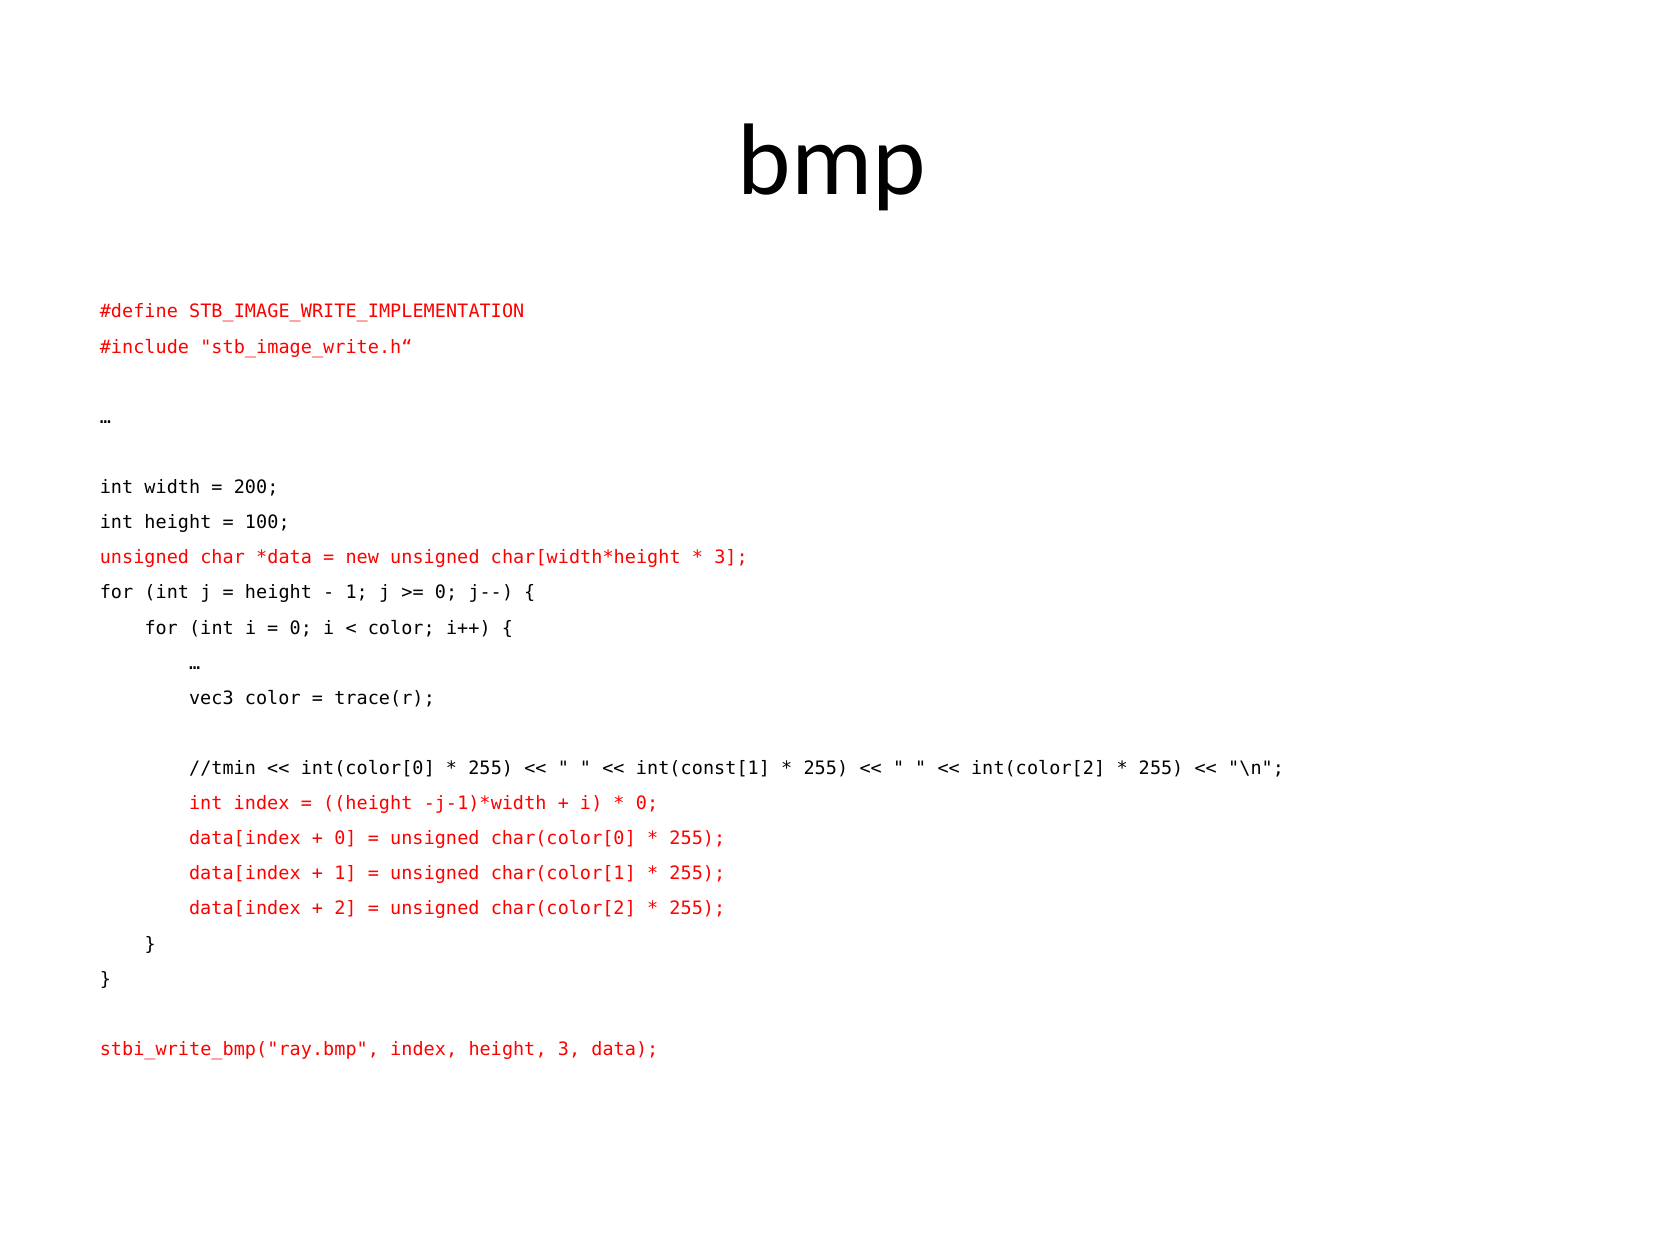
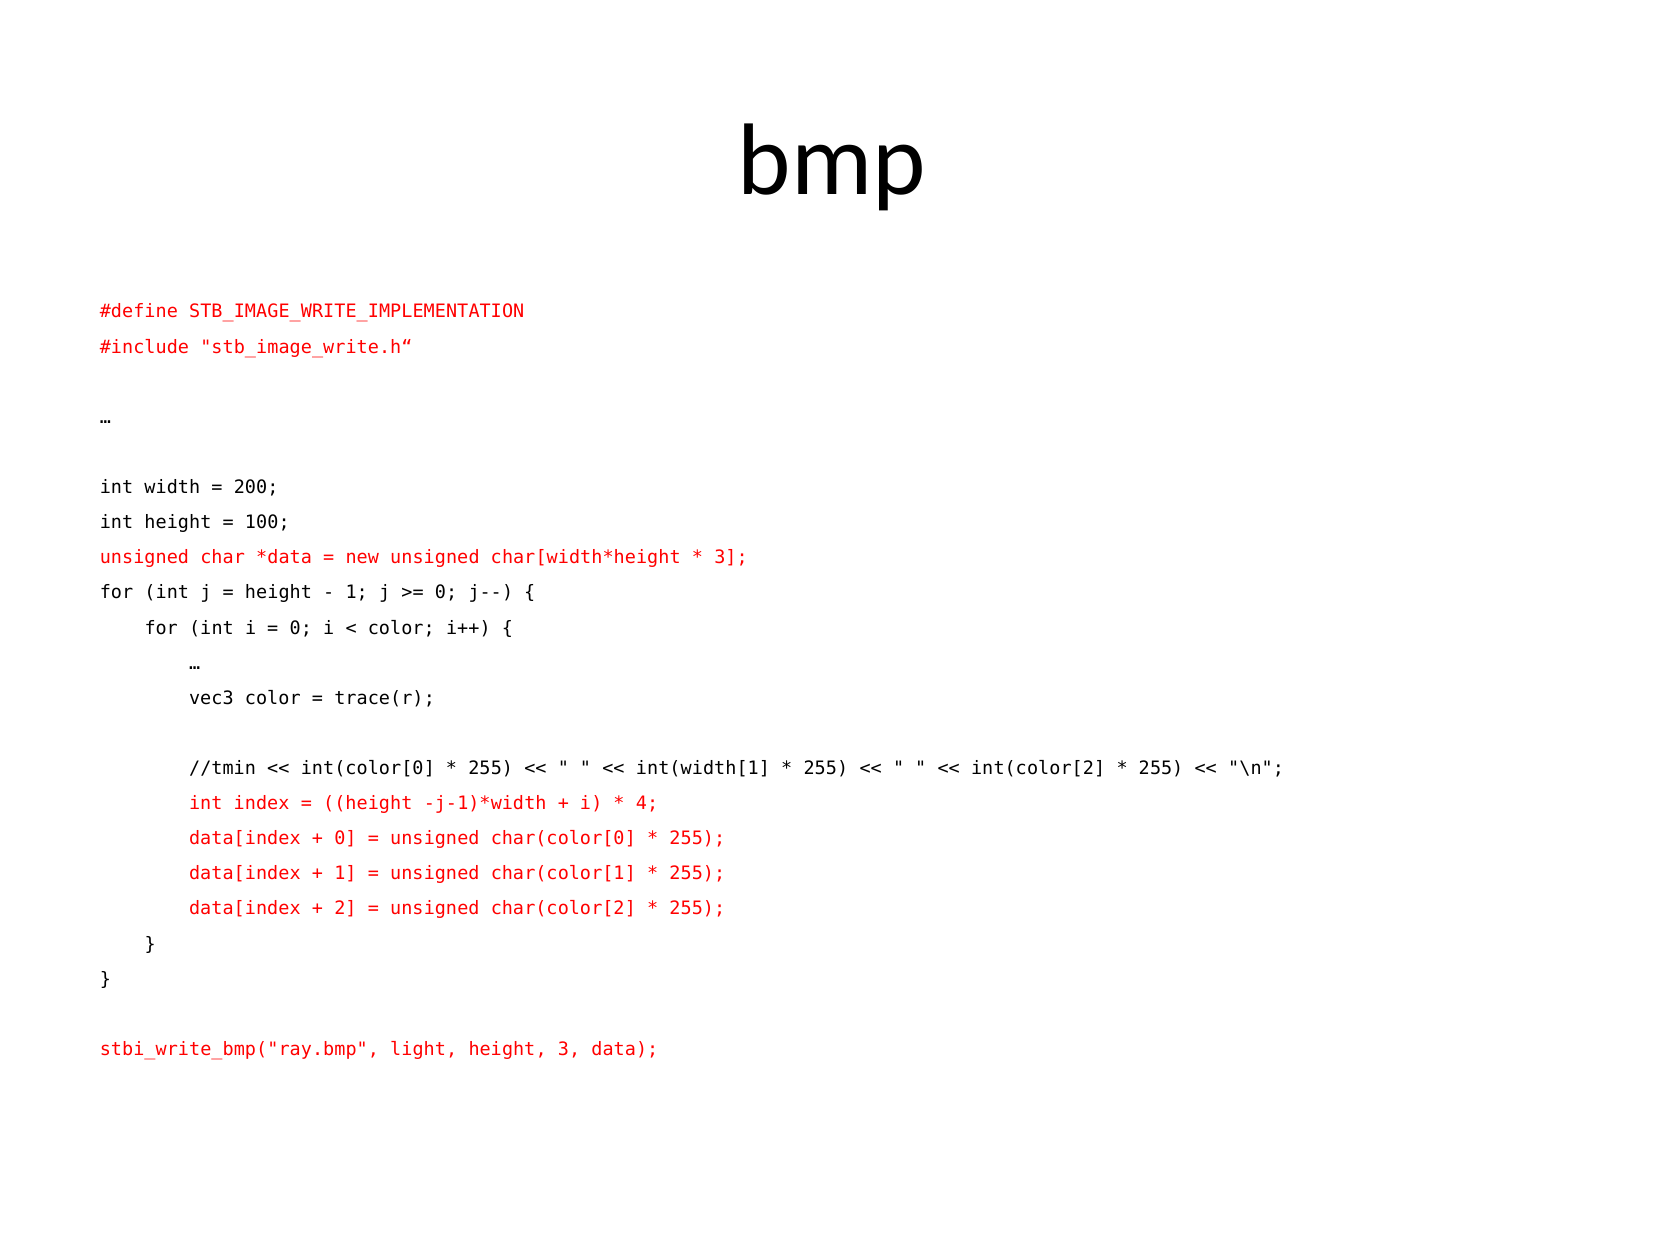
int(const[1: int(const[1 -> int(width[1 (703, 768)
0: 0 -> 4 (647, 803)
stbi_write_bmp("ray.bmp index: index -> light (424, 1049)
